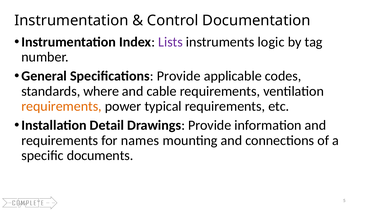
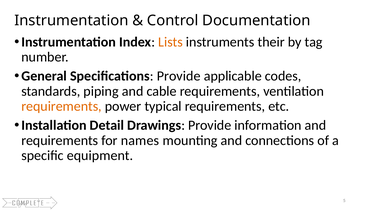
Lists colour: purple -> orange (171, 42)
logic: logic -> their (271, 42)
where: where -> piping (101, 91)
documents: documents -> equipment (100, 156)
